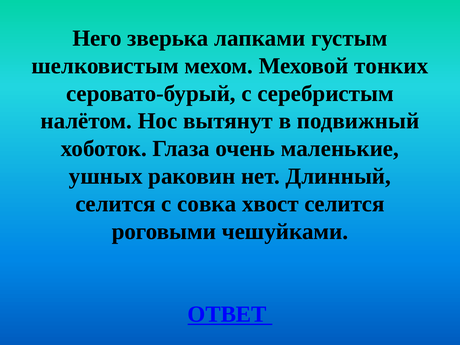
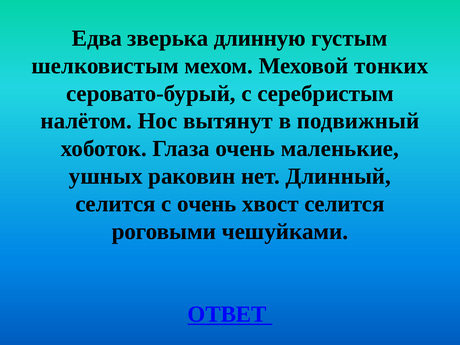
Него: Него -> Едва (97, 38)
лапками: лапками -> длинную (260, 38)
с совка: совка -> очень (207, 204)
